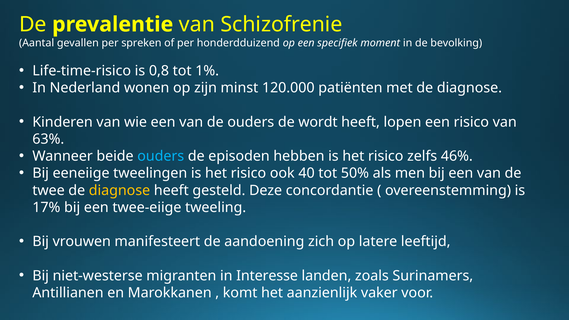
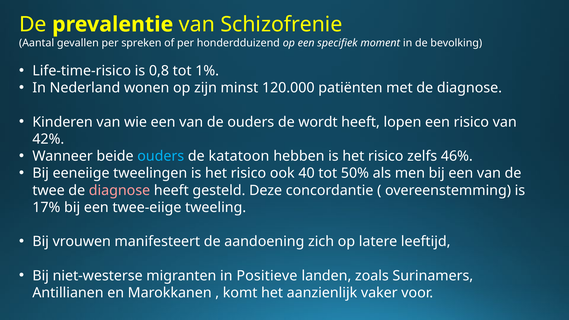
63%: 63% -> 42% (48, 139)
episoden: episoden -> katatoon (239, 156)
diagnose colour: yellow -> pink (120, 190)
Interesse: Interesse -> Positieve (267, 276)
